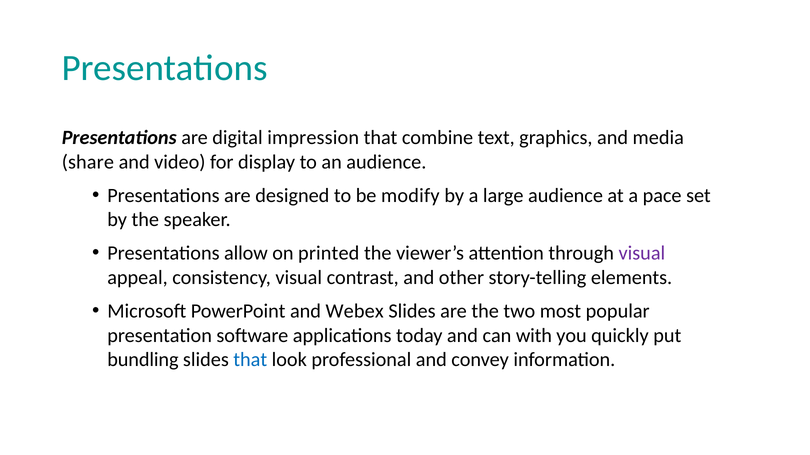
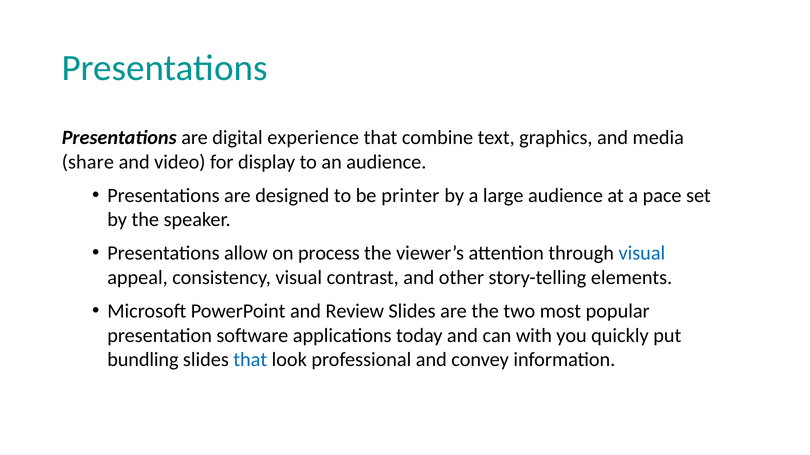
impression: impression -> experience (313, 138)
modify: modify -> printer (410, 196)
printed: printed -> process (329, 254)
visual colour: purple -> blue (642, 254)
Webex: Webex -> Review (355, 312)
